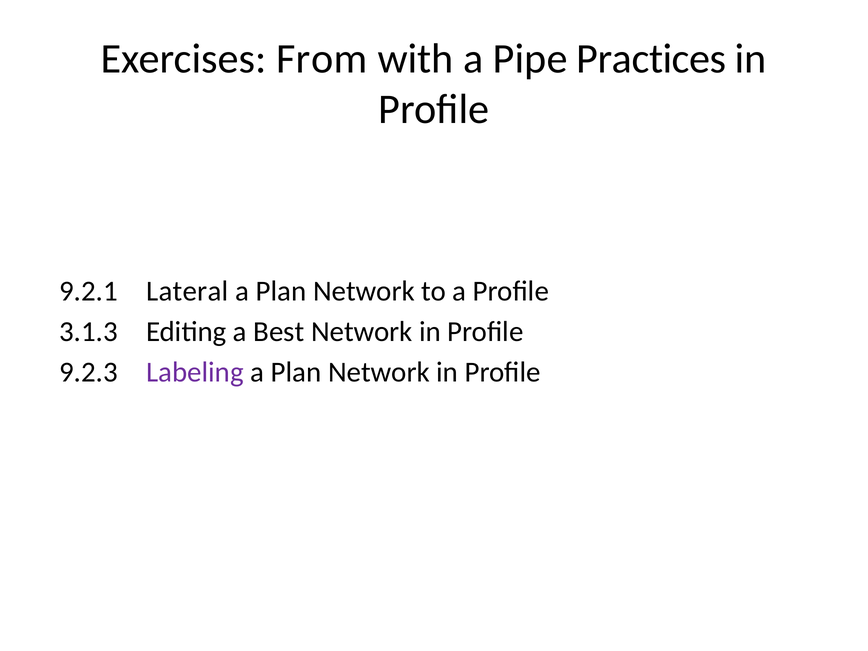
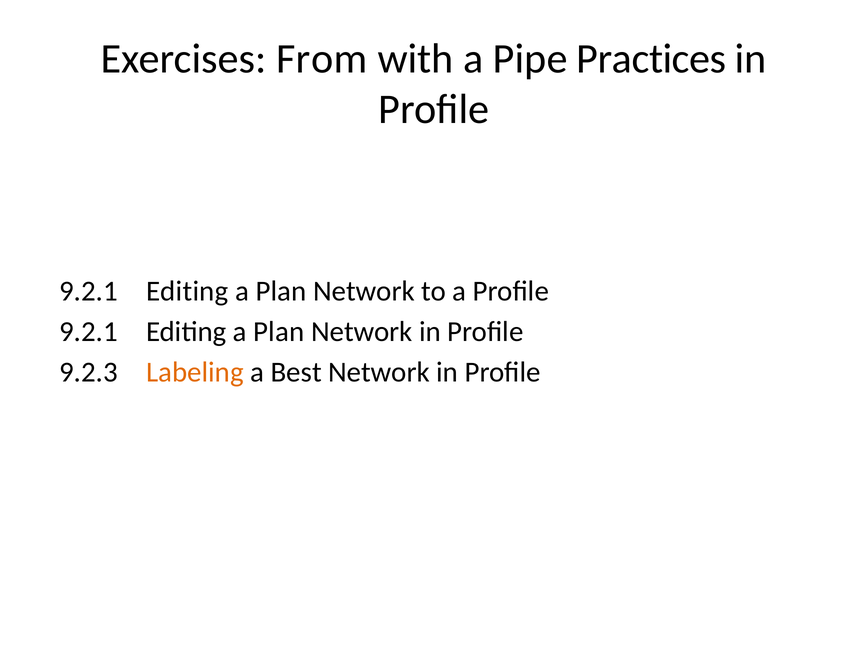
Lateral: Lateral -> Editing (187, 291)
3.1.3: 3.1.3 -> 9.2.1 (89, 332)
Best: Best -> Plan (279, 332)
Labeling colour: purple -> orange (195, 372)
Plan: Plan -> Best (296, 372)
